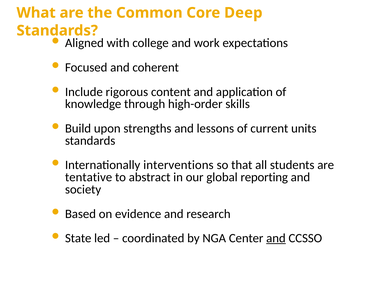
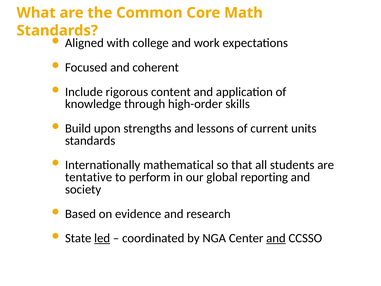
Deep: Deep -> Math (243, 13)
interventions: interventions -> mathematical (179, 165)
abstract: abstract -> perform (150, 177)
led underline: none -> present (102, 238)
